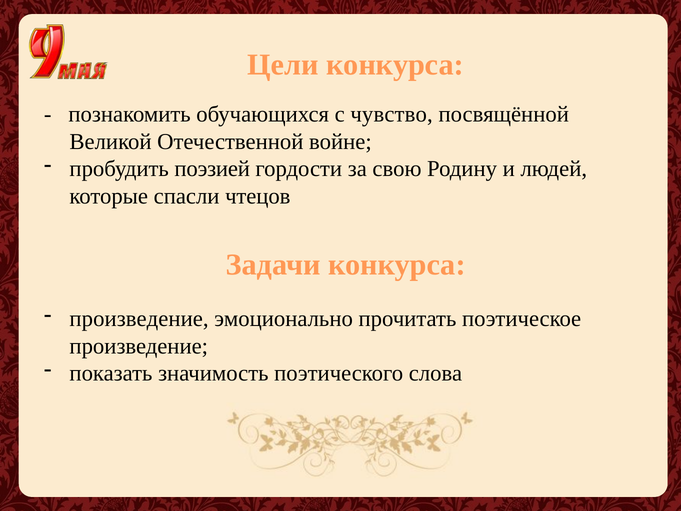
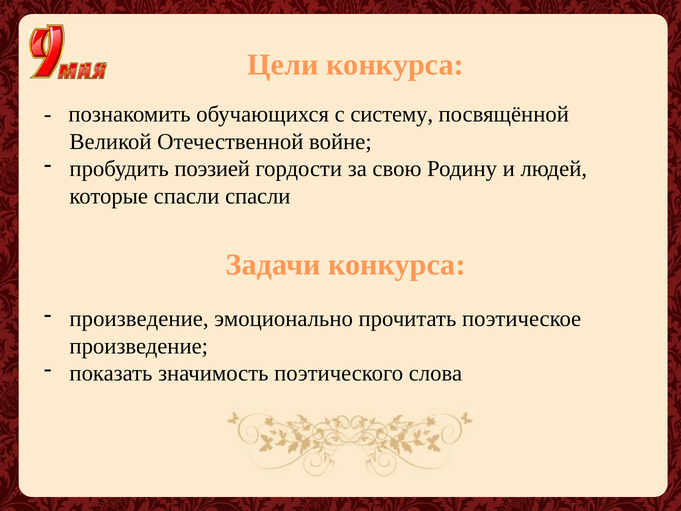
чувство: чувство -> систему (392, 114)
спасли чтецов: чтецов -> спасли (258, 196)
